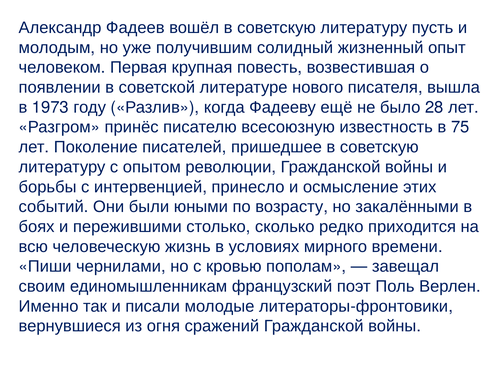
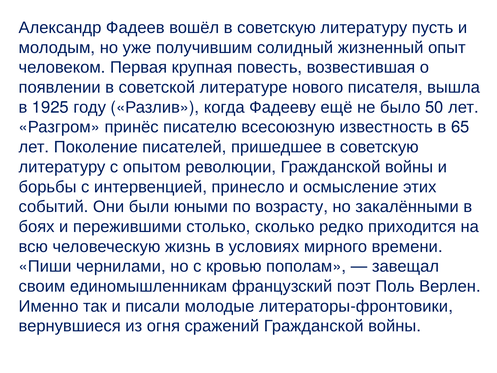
1973: 1973 -> 1925 (50, 107)
28: 28 -> 50 (434, 107)
75: 75 -> 65 (460, 127)
